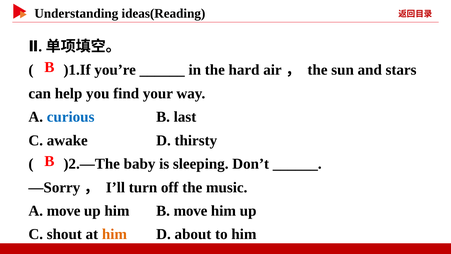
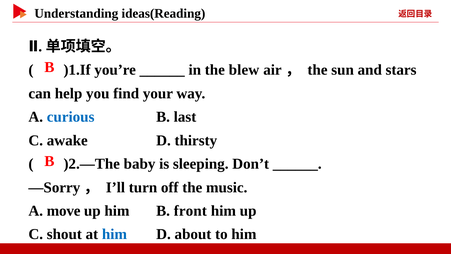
hard: hard -> blew (244, 70)
B move: move -> front (190, 211)
him colour: orange -> blue (114, 234)
